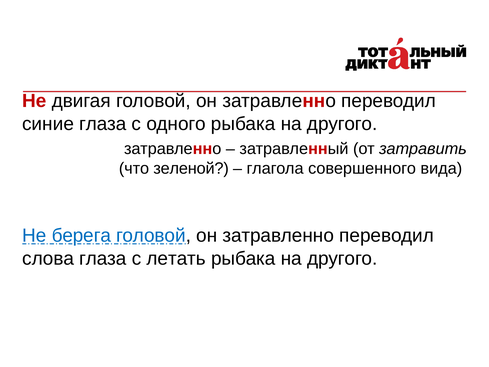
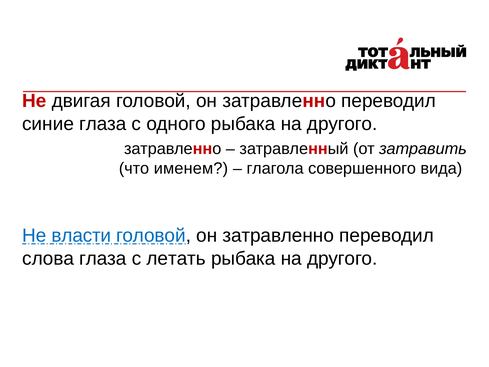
зеленой: зеленой -> именем (191, 168)
берега: берега -> власти (81, 235)
